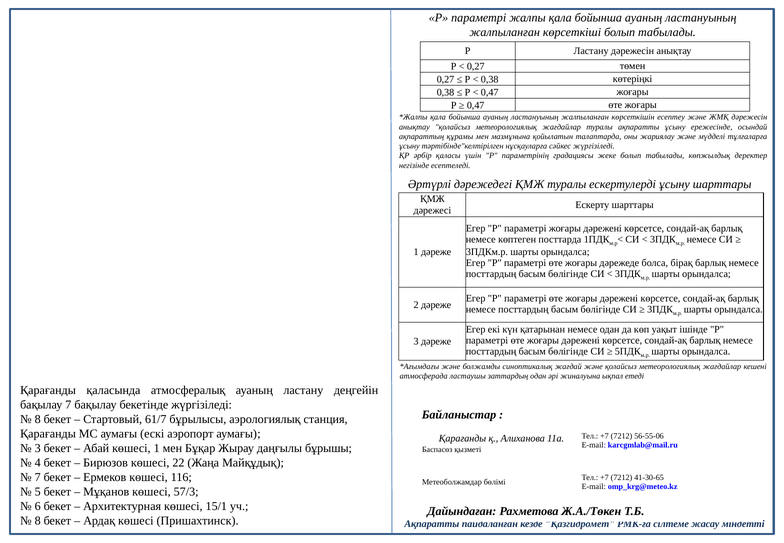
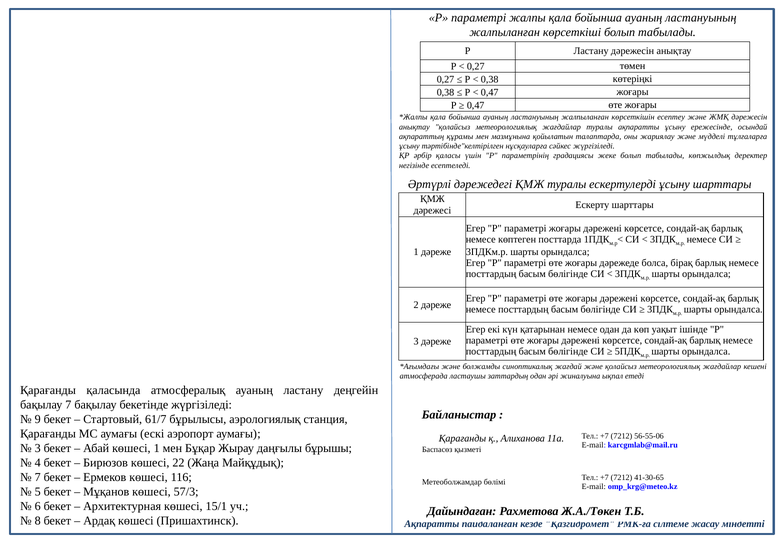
8: 8 -> 9 (38, 419)
